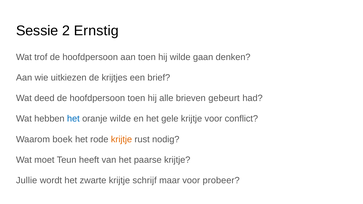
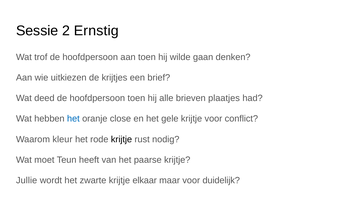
gebeurt: gebeurt -> plaatjes (224, 98)
oranje wilde: wilde -> close (120, 119)
boek: boek -> kleur (62, 139)
krijtje colour: orange -> black (121, 139)
schrijf: schrijf -> elkaar (145, 181)
probeer: probeer -> duidelijk (221, 181)
